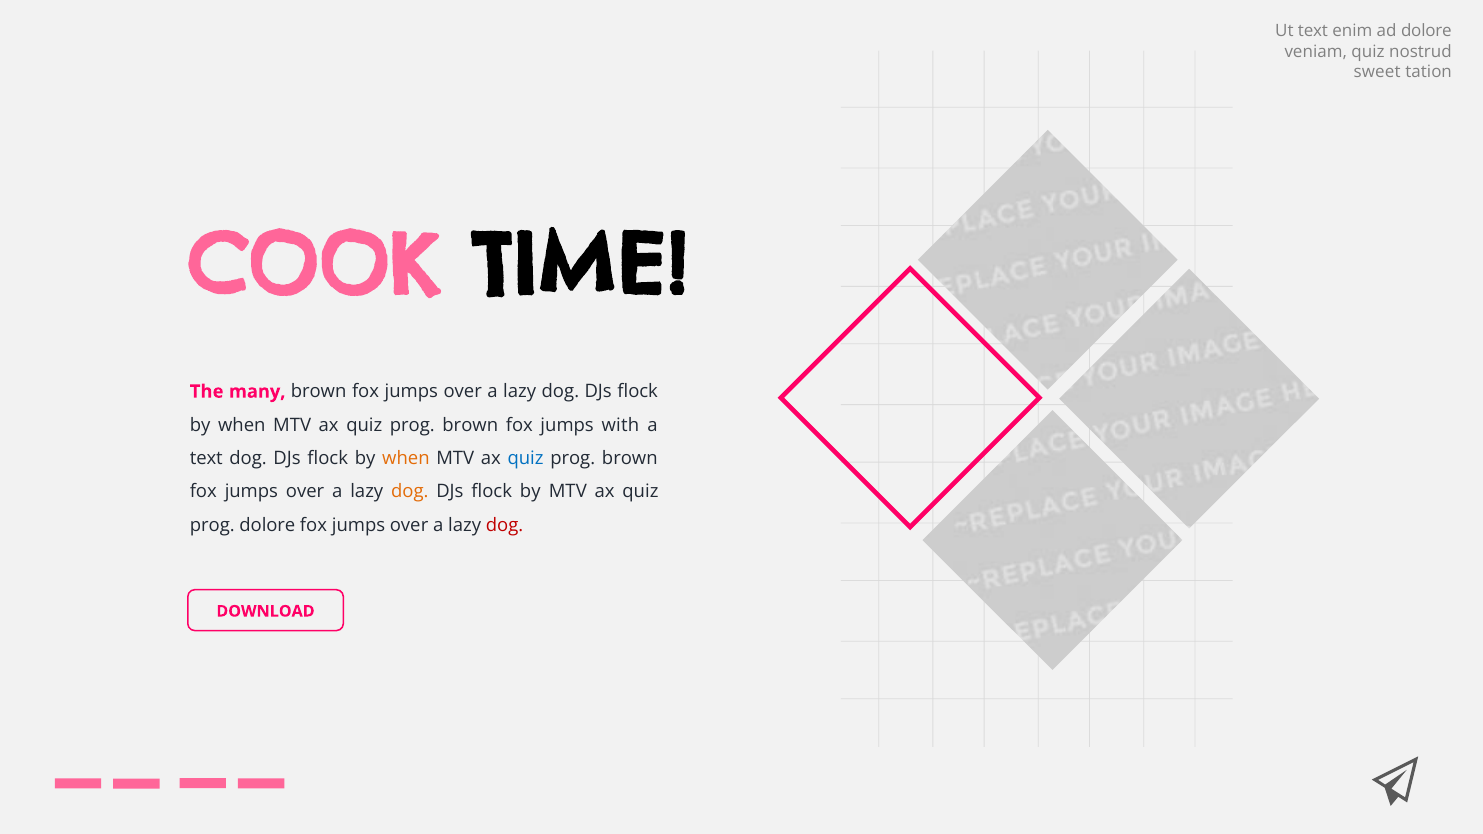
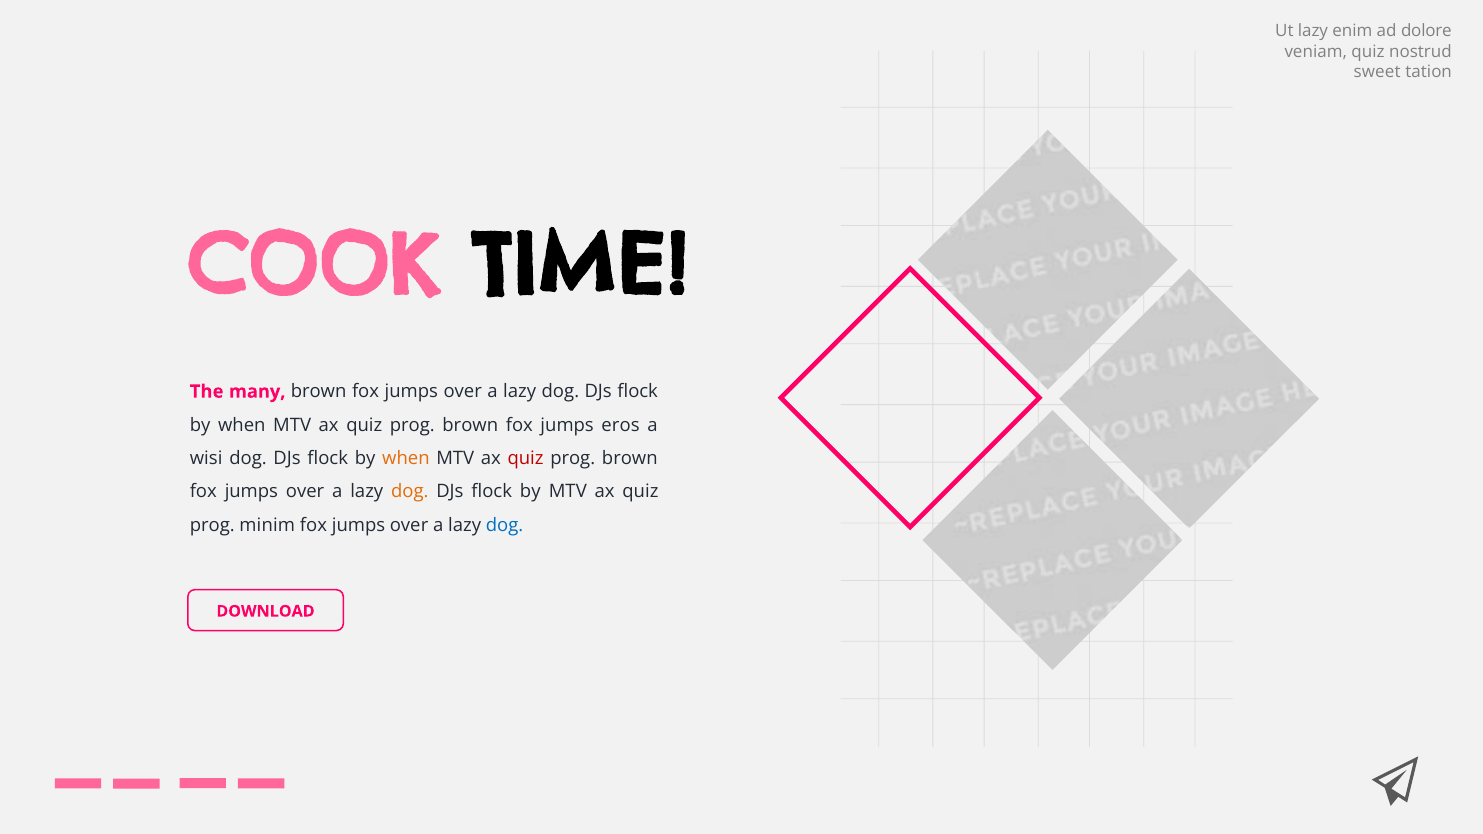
Ut text: text -> lazy (1313, 31)
with: with -> eros (620, 425)
text: text -> wisi (206, 458)
quiz colour: blue -> red (526, 458)
prog dolore: dolore -> minim (267, 525)
dog colour: red -> blue (504, 525)
